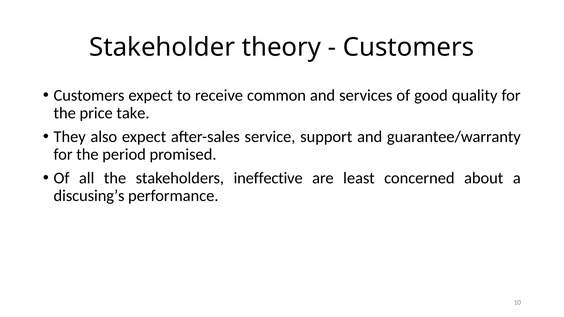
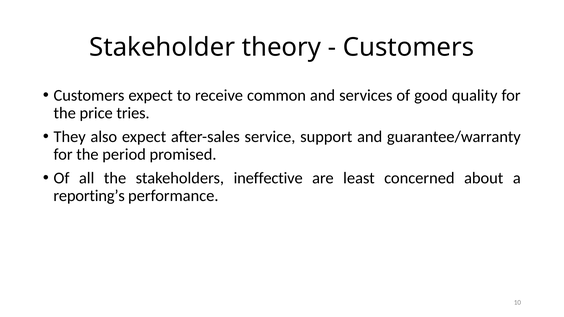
take: take -> tries (133, 113)
discusing’s: discusing’s -> reporting’s (89, 196)
